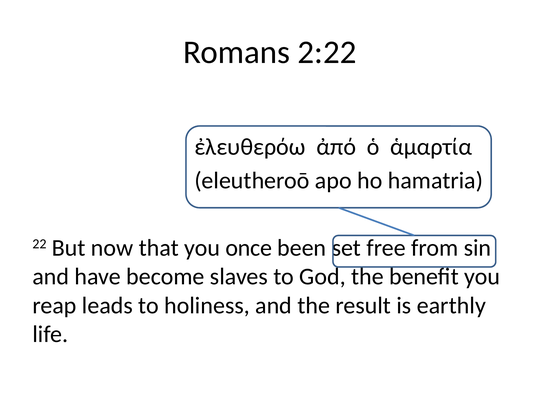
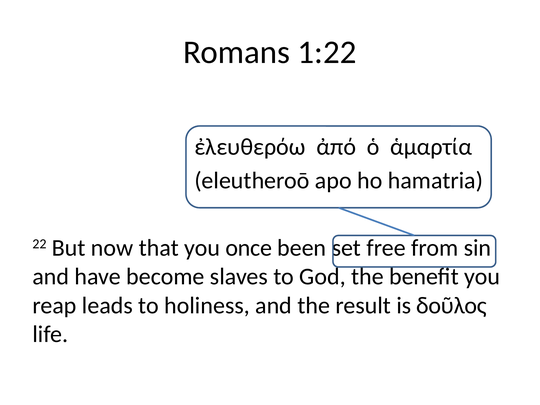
2:22: 2:22 -> 1:22 (327, 52)
earthly: earthly -> δοῦλος (452, 305)
